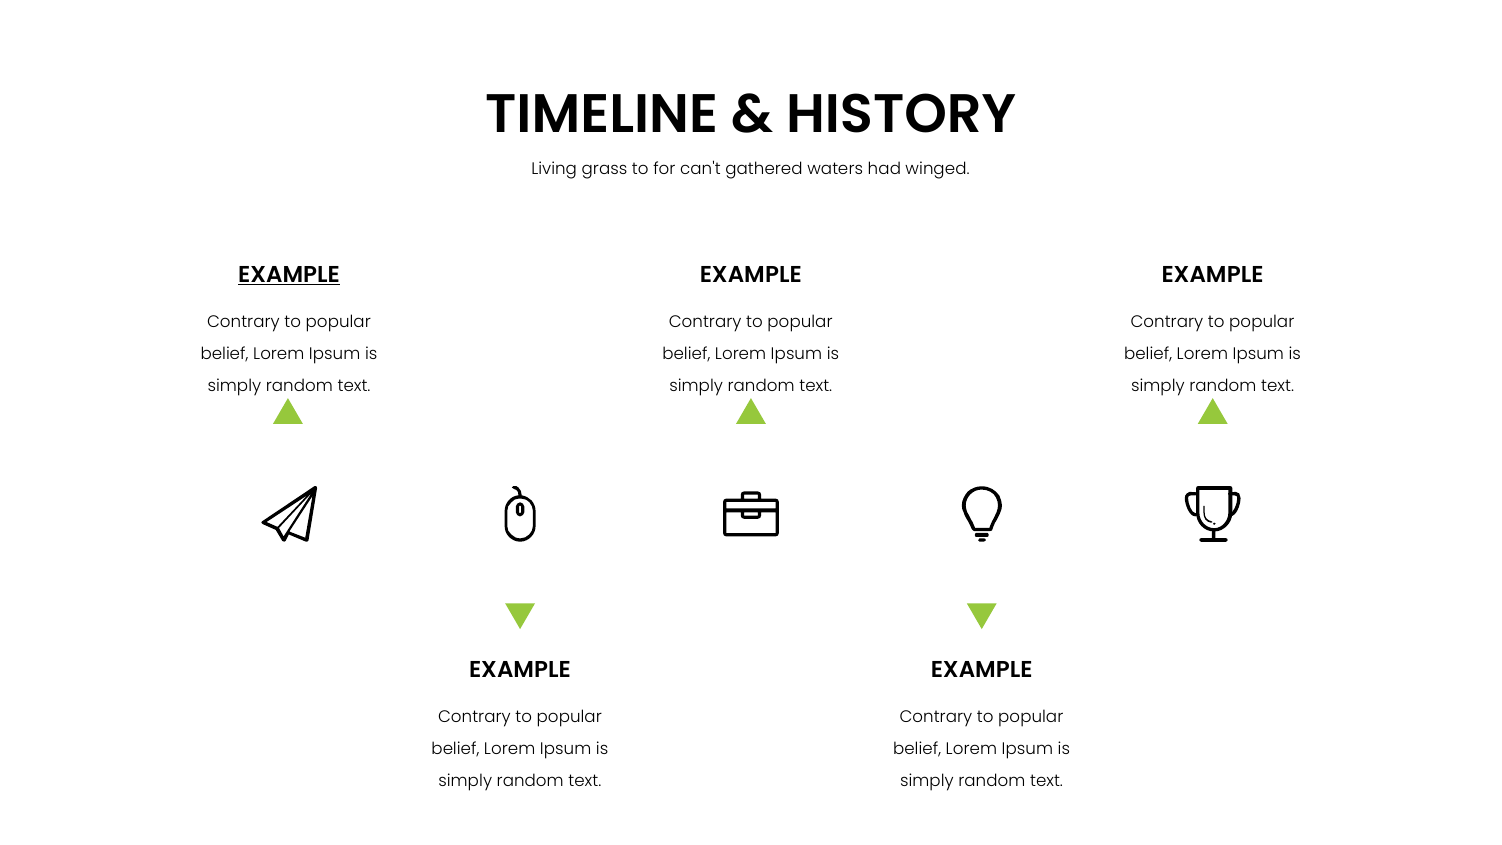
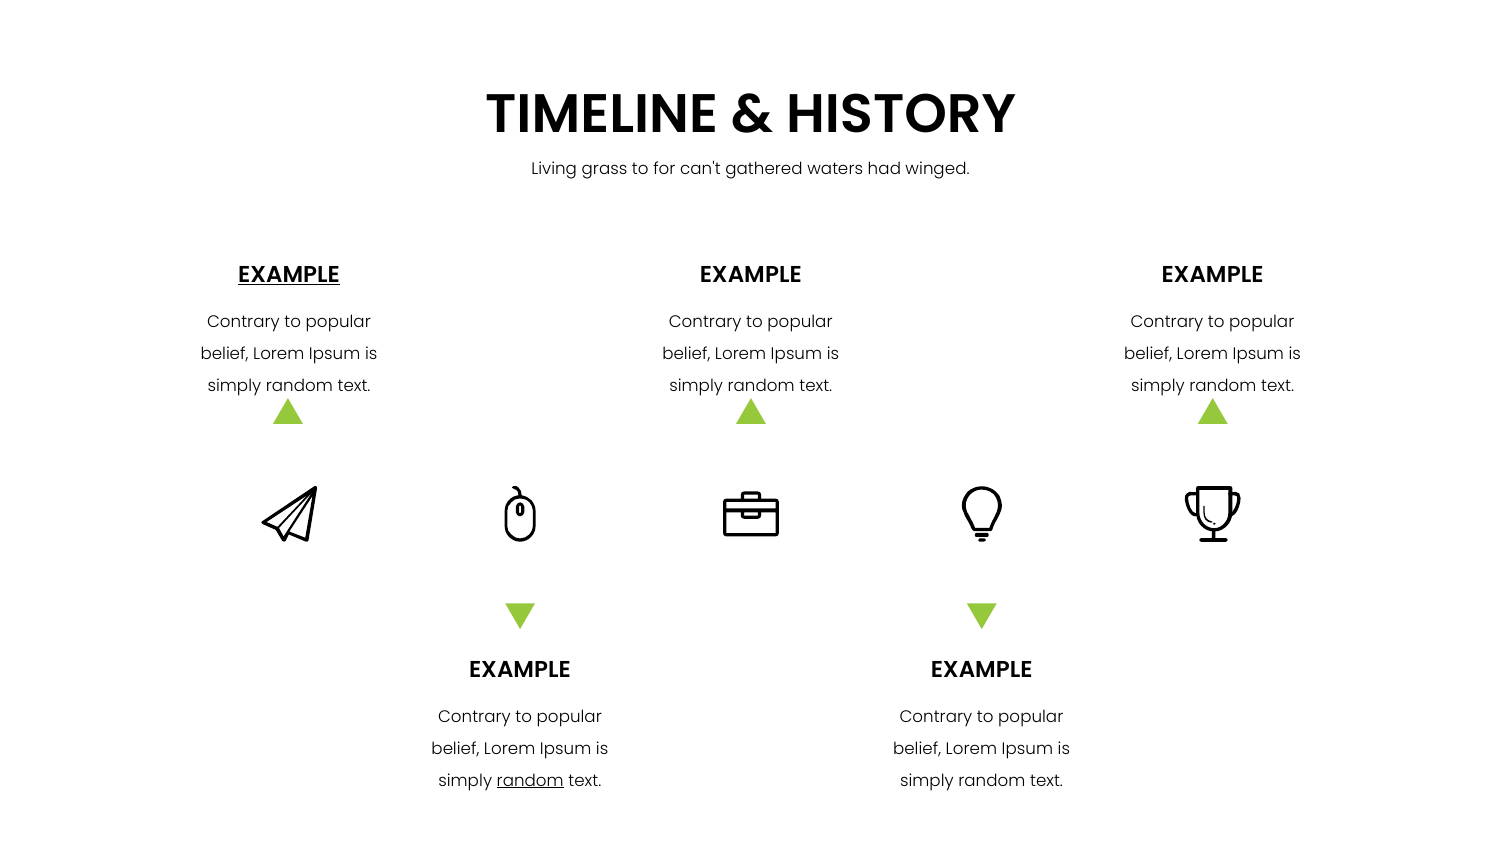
random underline: none -> present (530, 781)
